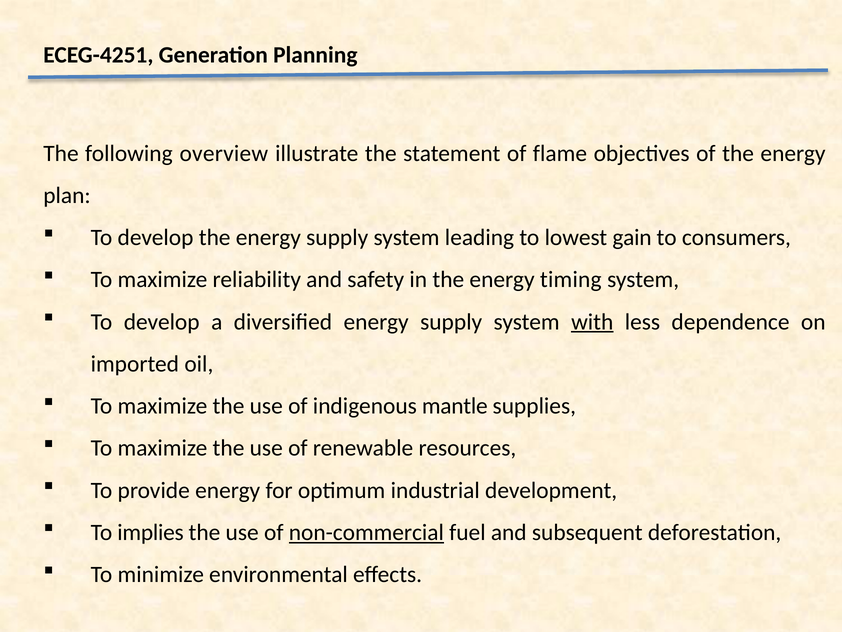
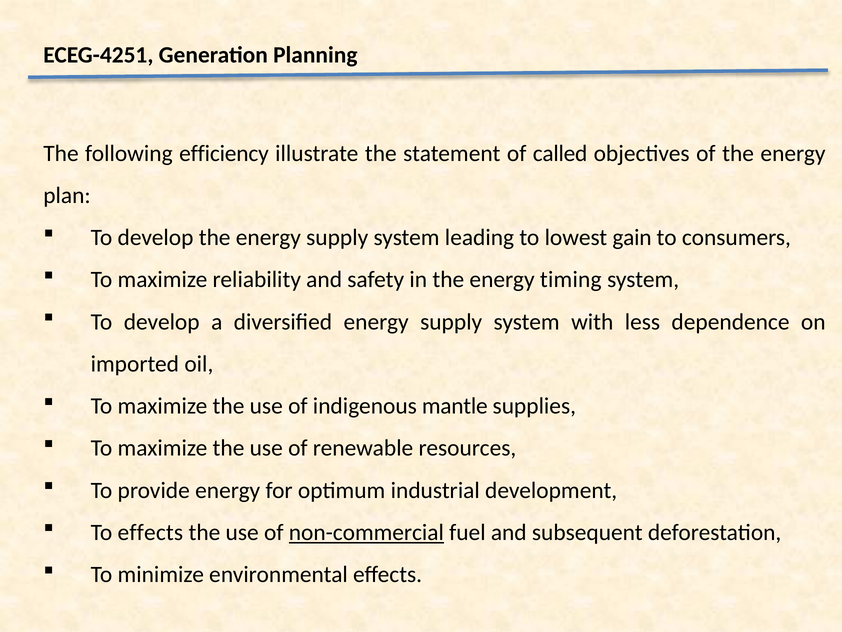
overview: overview -> efficiency (224, 153)
flame: flame -> called (560, 153)
with underline: present -> none (592, 322)
To implies: implies -> effects (150, 532)
